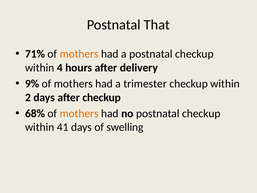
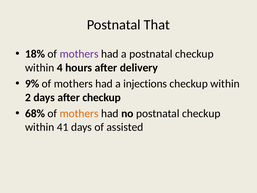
71%: 71% -> 18% (35, 54)
mothers colour: orange -> purple (79, 54)
trimester: trimester -> injections (145, 84)
swelling: swelling -> assisted (125, 127)
